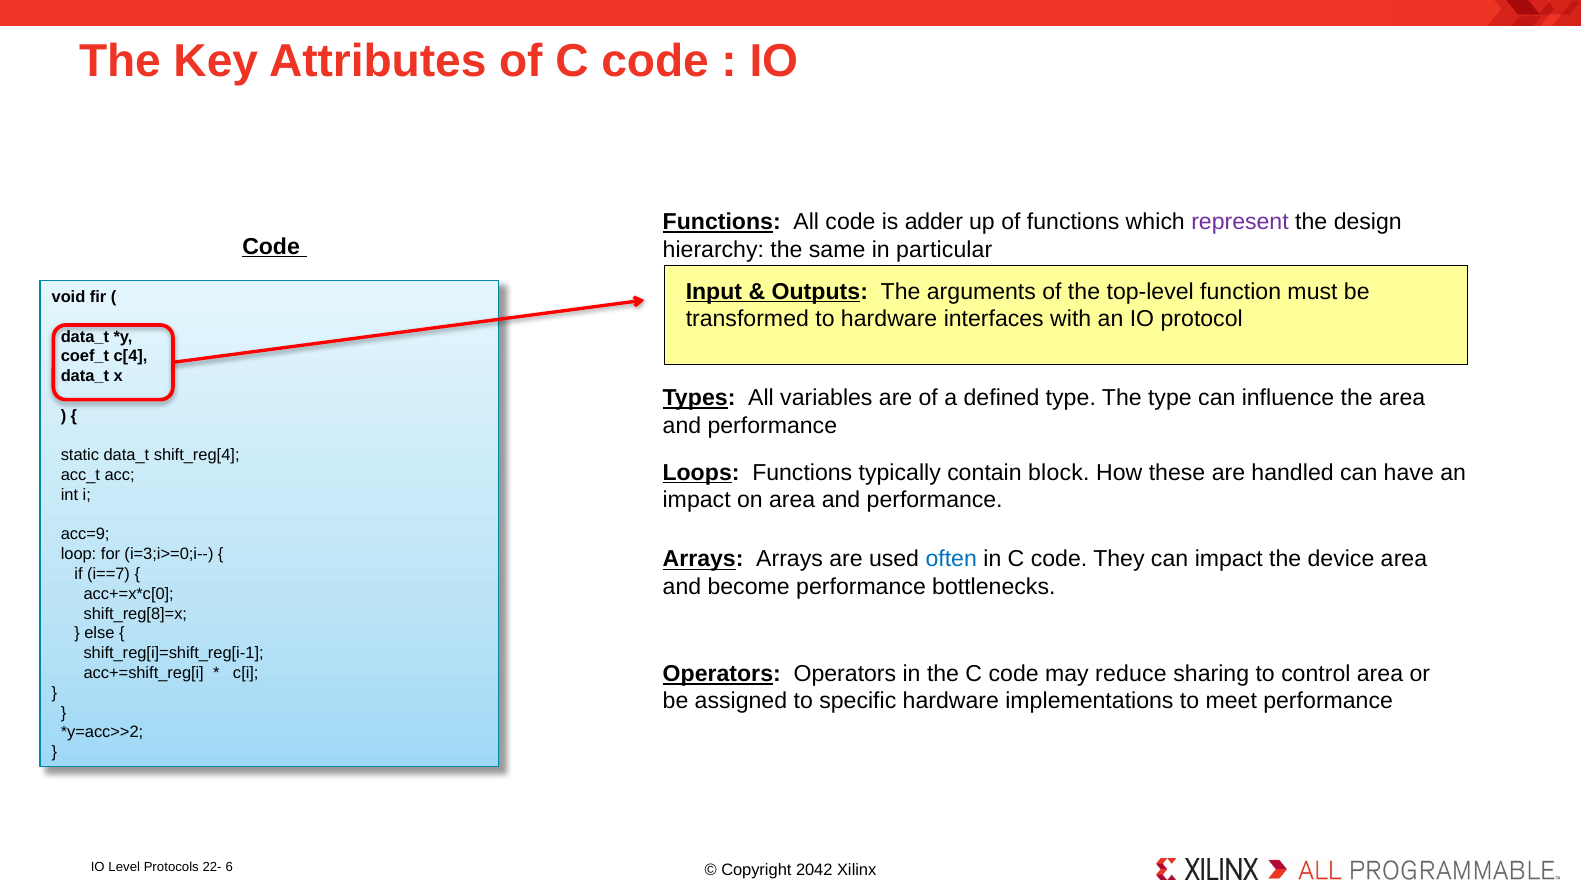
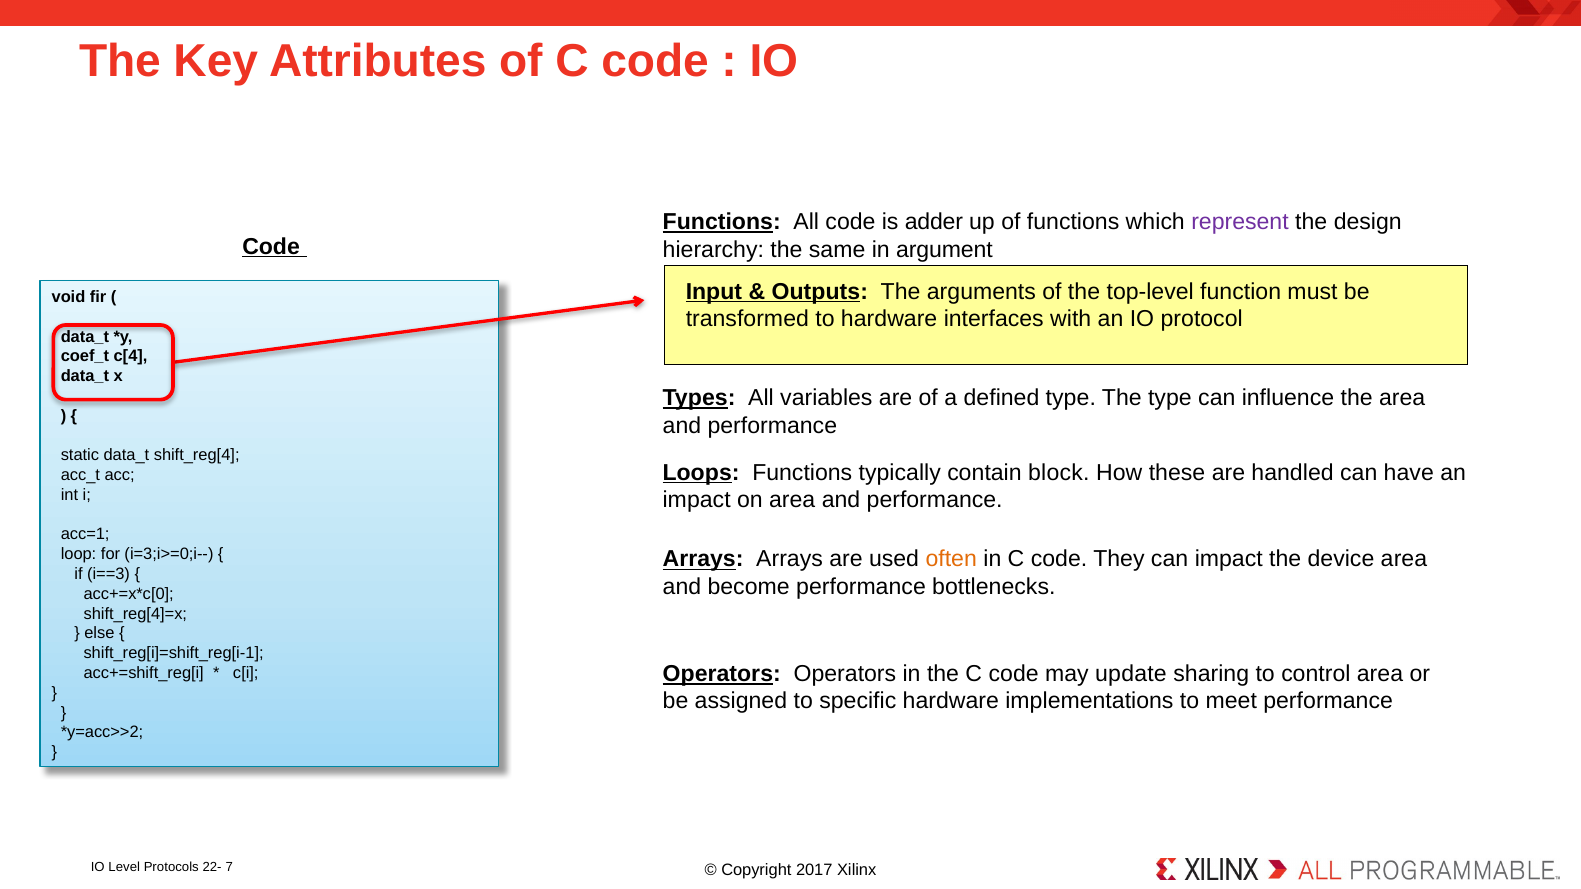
particular: particular -> argument (944, 250)
acc=9: acc=9 -> acc=1 (85, 535)
often colour: blue -> orange (951, 559)
i==7: i==7 -> i==3 (109, 574)
shift_reg[8]=x: shift_reg[8]=x -> shift_reg[4]=x (135, 614)
reduce: reduce -> update (1131, 674)
6: 6 -> 7 (229, 868)
2042: 2042 -> 2017 (814, 870)
